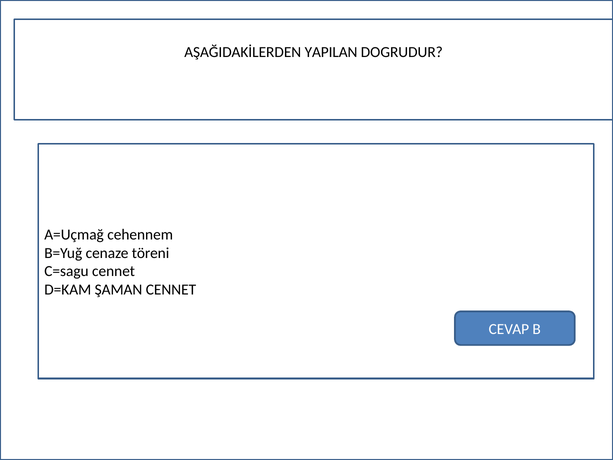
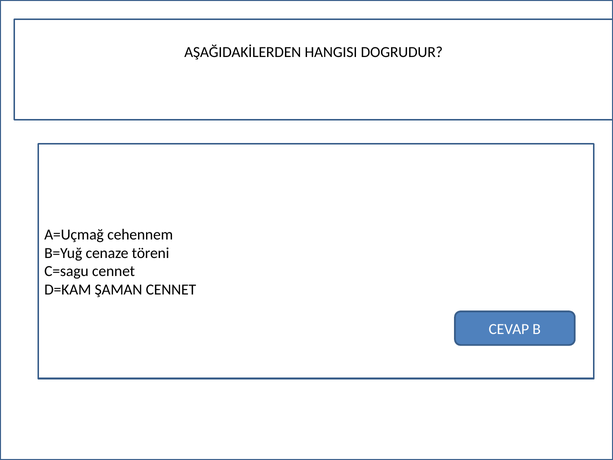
YAPILAN: YAPILAN -> HANGISI (331, 52)
